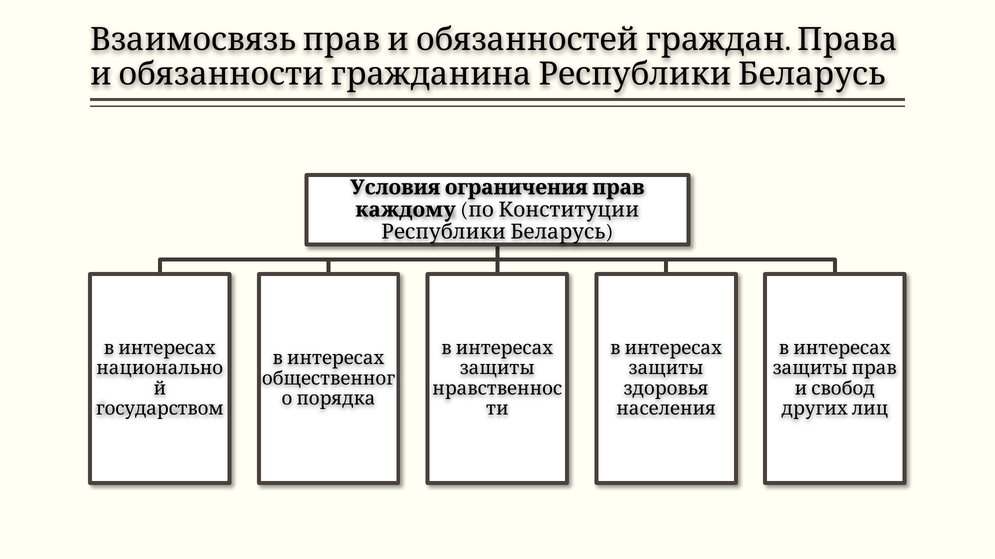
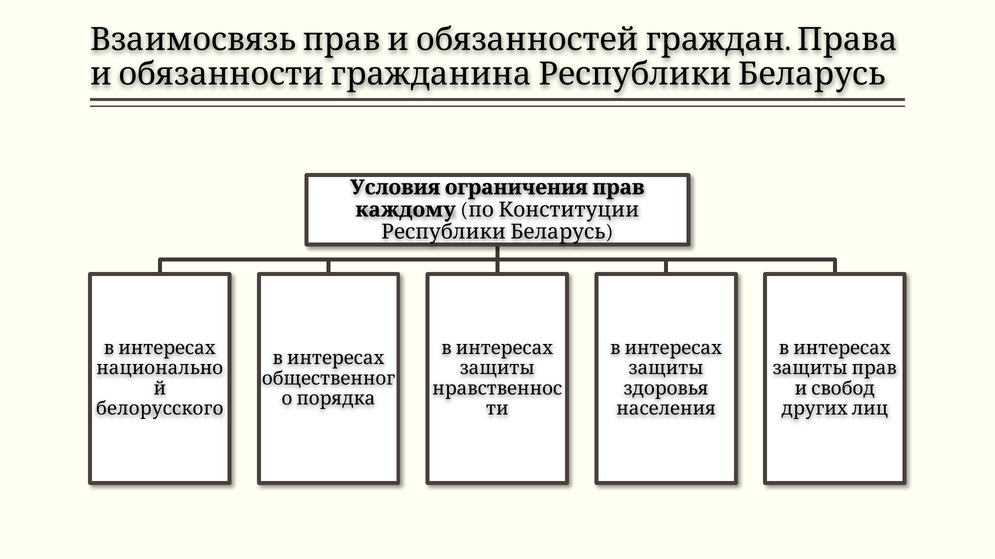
государством: государством -> белорусского (160, 409)
